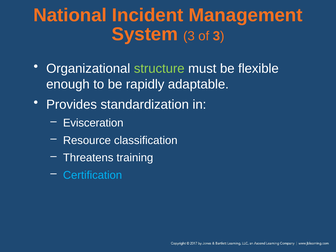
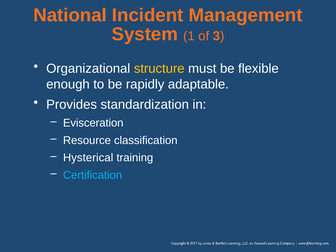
System 3: 3 -> 1 (189, 36)
structure colour: light green -> yellow (159, 69)
Threatens: Threatens -> Hysterical (88, 158)
